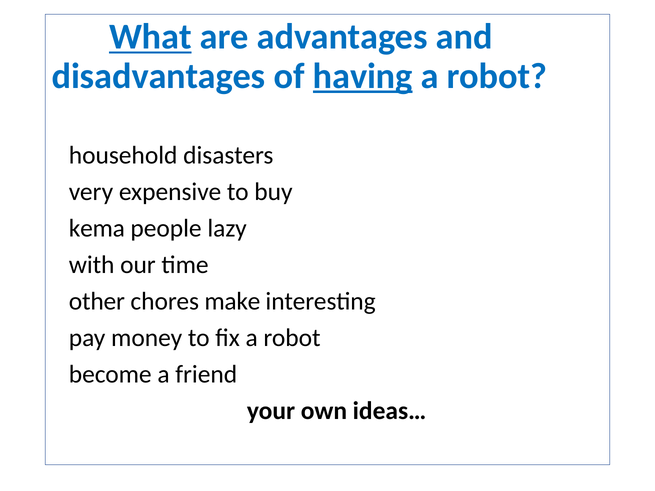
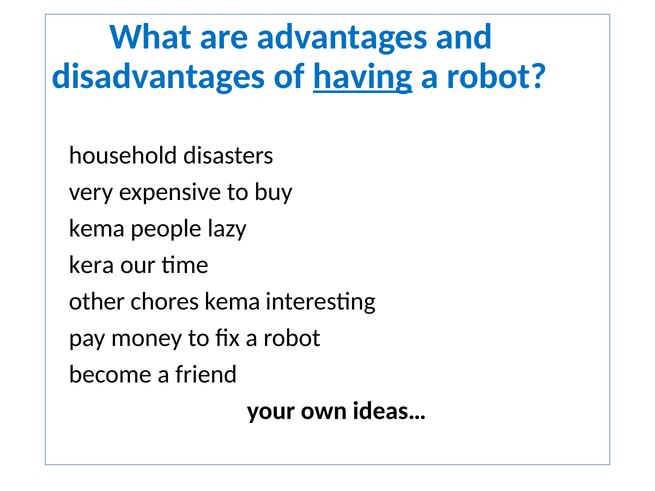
What underline: present -> none (150, 37)
with: with -> kera (92, 265)
chores make: make -> kema (232, 301)
